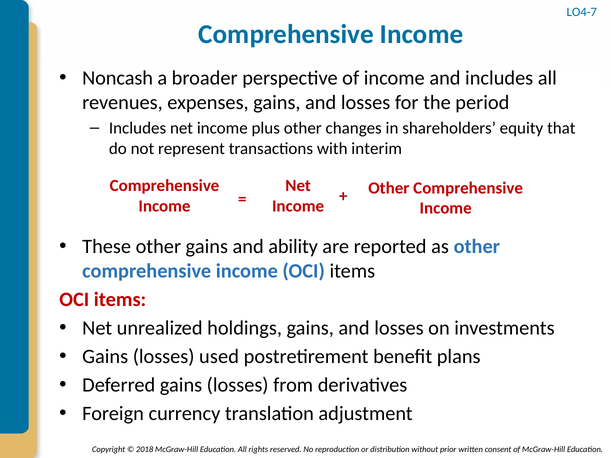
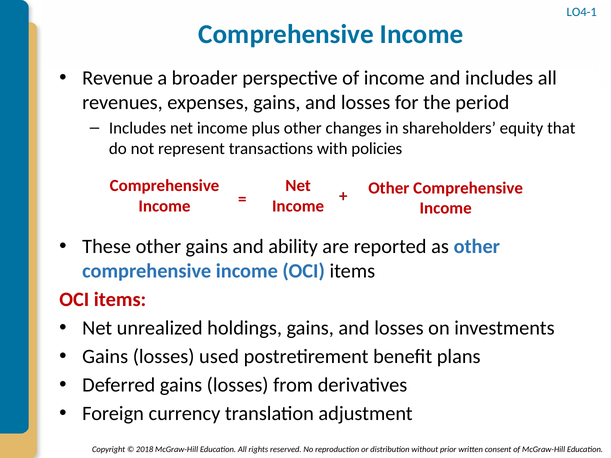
LO4-7: LO4-7 -> LO4-1 (582, 12)
Noncash: Noncash -> Revenue (118, 78)
interim: interim -> policies (377, 149)
